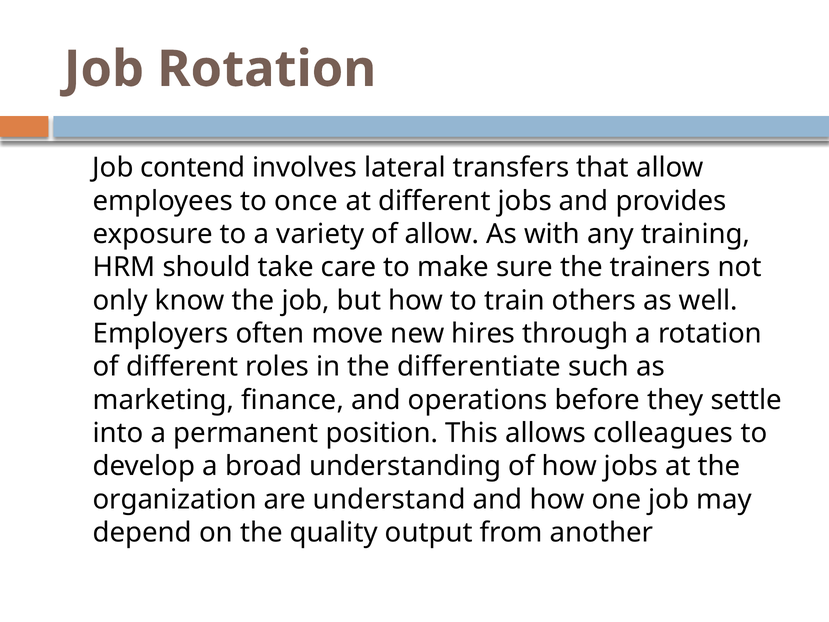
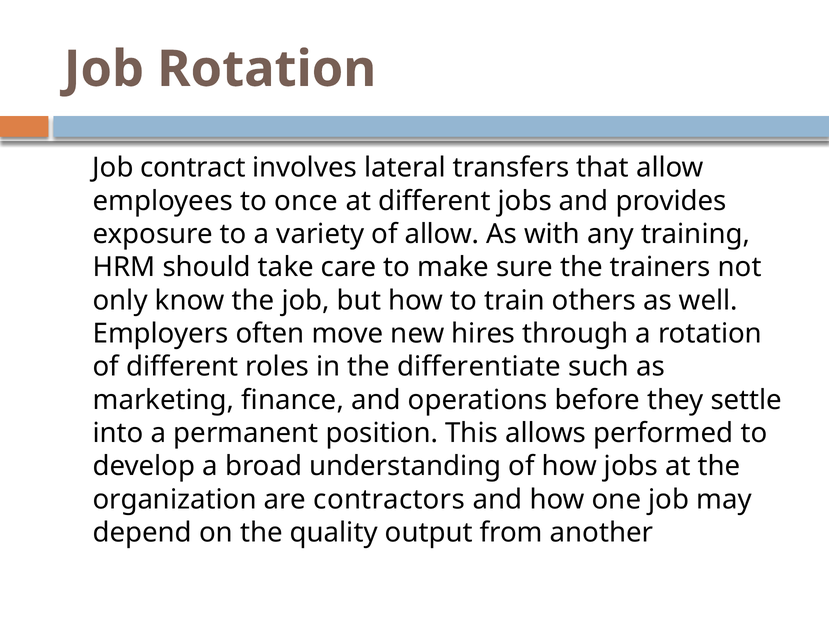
contend: contend -> contract (193, 168)
colleagues: colleagues -> performed (663, 433)
understand: understand -> contractors (389, 499)
